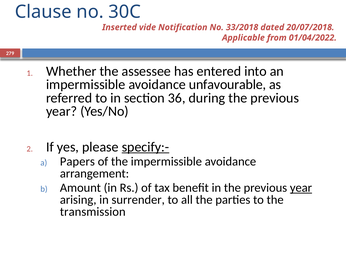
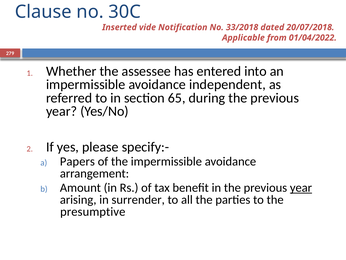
unfavourable: unfavourable -> independent (227, 84)
36: 36 -> 65 (177, 98)
specify:- underline: present -> none (145, 147)
transmission: transmission -> presumptive (93, 211)
